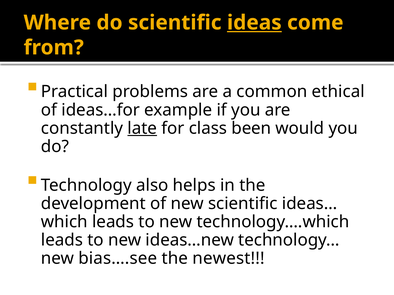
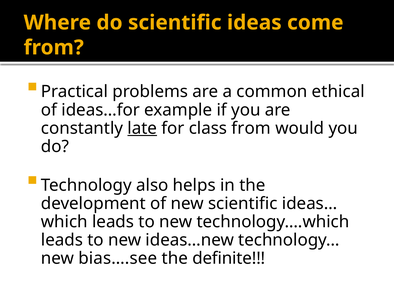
ideas underline: present -> none (254, 23)
class been: been -> from (251, 128)
newest: newest -> definite (229, 259)
